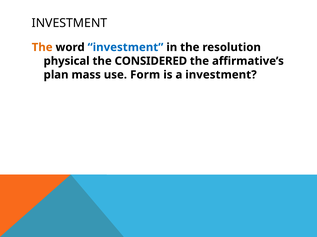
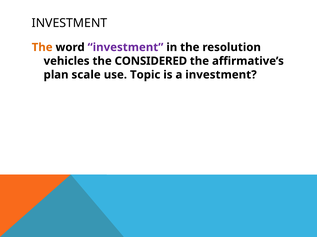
investment colour: blue -> purple (125, 47)
physical: physical -> vehicles (67, 61)
mass: mass -> scale (86, 75)
Form: Form -> Topic (145, 75)
